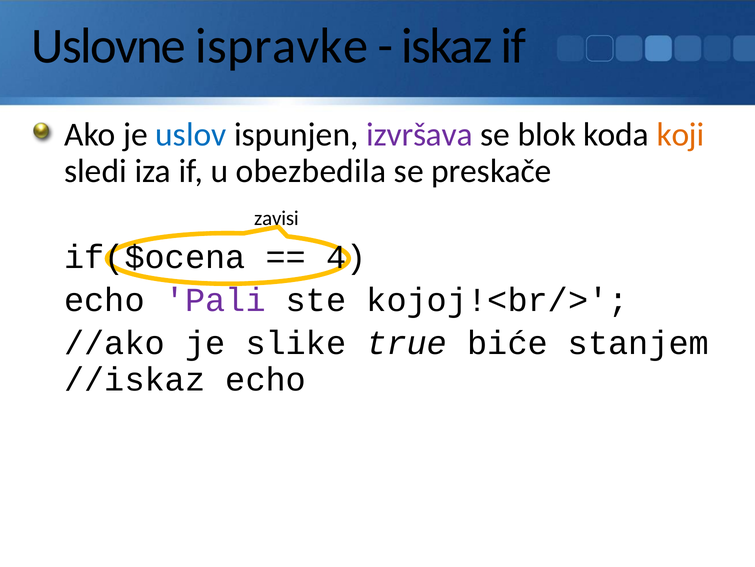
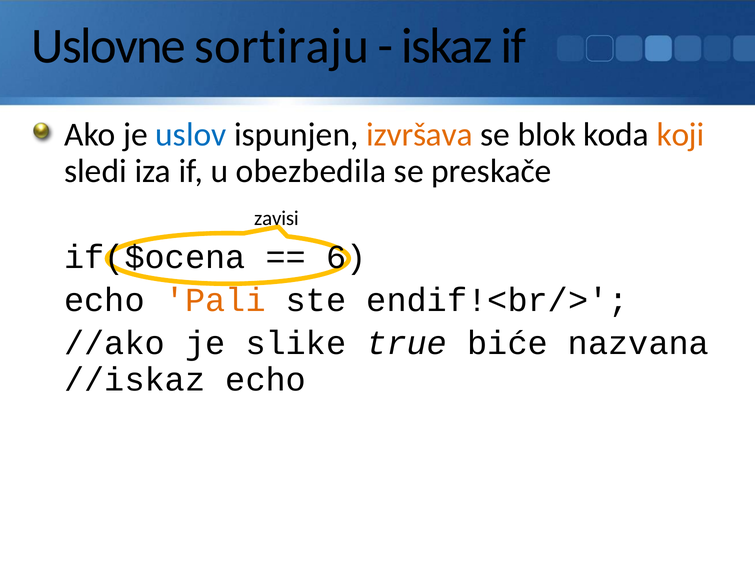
ispravke: ispravke -> sortiraju (282, 46)
izvršava colour: purple -> orange (419, 135)
4: 4 -> 6 (346, 257)
Pali colour: purple -> orange (215, 300)
kojoj!<br/>: kojoj!<br/> -> endif!<br/> (497, 300)
stanjem: stanjem -> nazvana (638, 343)
